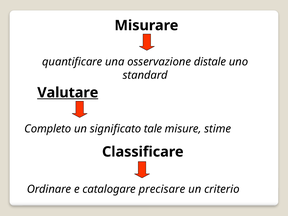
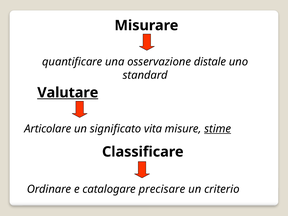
Completo: Completo -> Articolare (48, 129)
tale: tale -> vita (153, 129)
stime underline: none -> present (218, 129)
